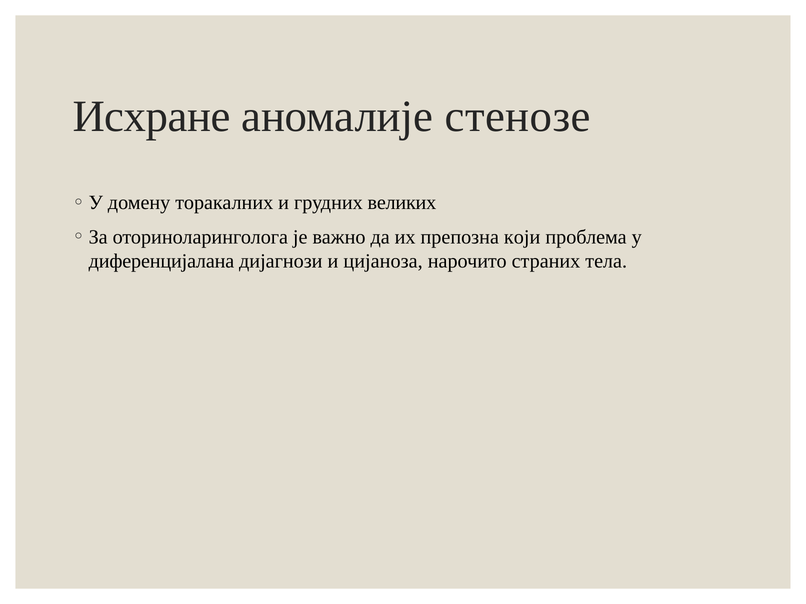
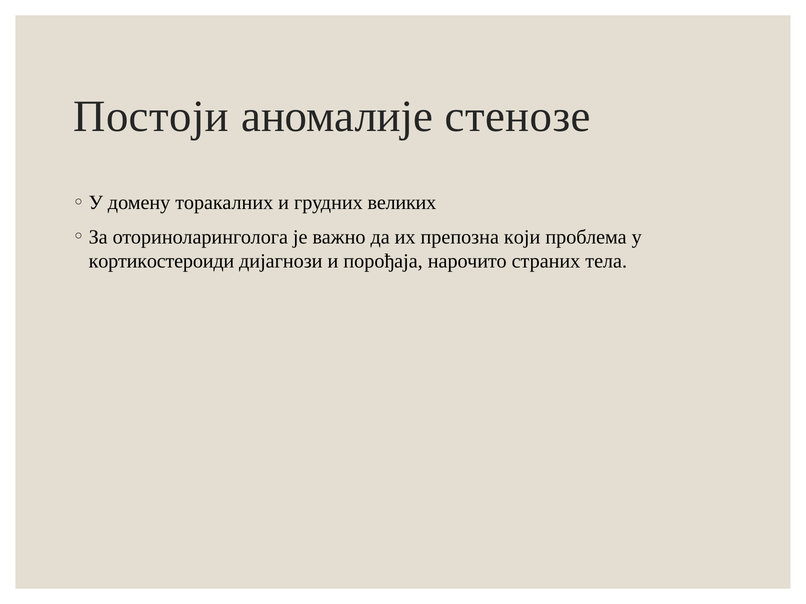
Исхране: Исхране -> Постоји (151, 117)
диференцијалана: диференцијалана -> кортикостероиди (161, 261)
цијаноза: цијаноза -> порођаја (383, 261)
